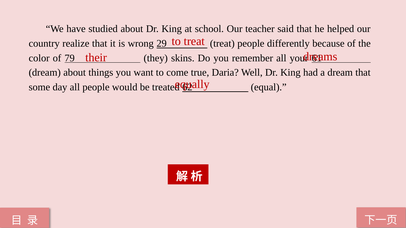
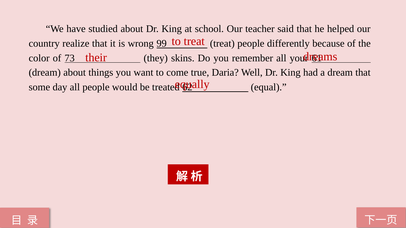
29: 29 -> 99 (162, 44)
79: 79 -> 73 (70, 58)
